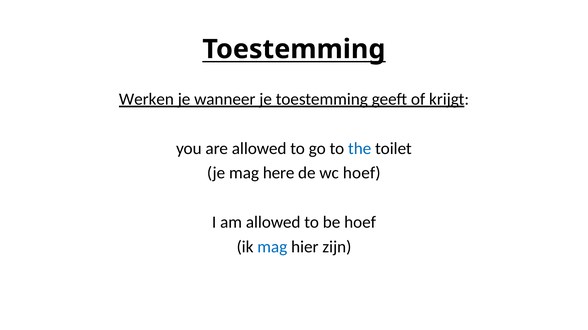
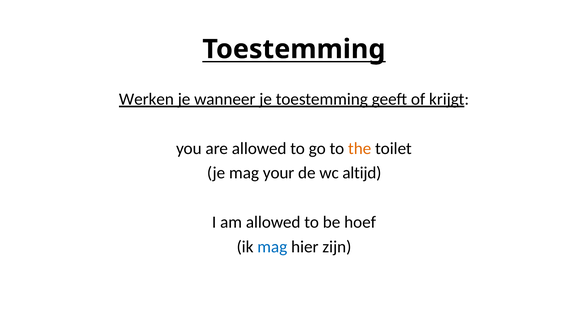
the colour: blue -> orange (360, 149)
here: here -> your (279, 173)
wc hoef: hoef -> altijd (362, 173)
